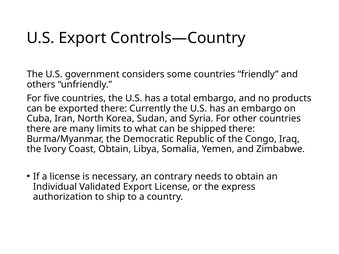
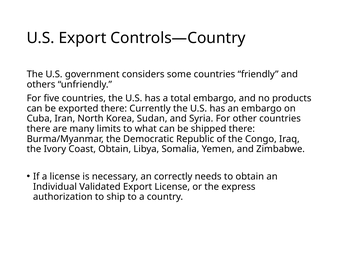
contrary: contrary -> correctly (173, 177)
